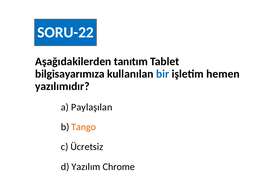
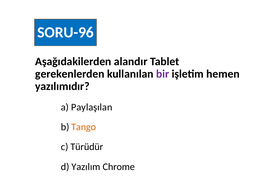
SORU-22: SORU-22 -> SORU-96 (66, 32)
tanıtım: tanıtım -> alandır (131, 61)
bilgisayarımıza: bilgisayarımıza -> gerekenlerden (70, 74)
bir colour: blue -> purple (163, 74)
Ücretsiz: Ücretsiz -> Türüdür (87, 146)
